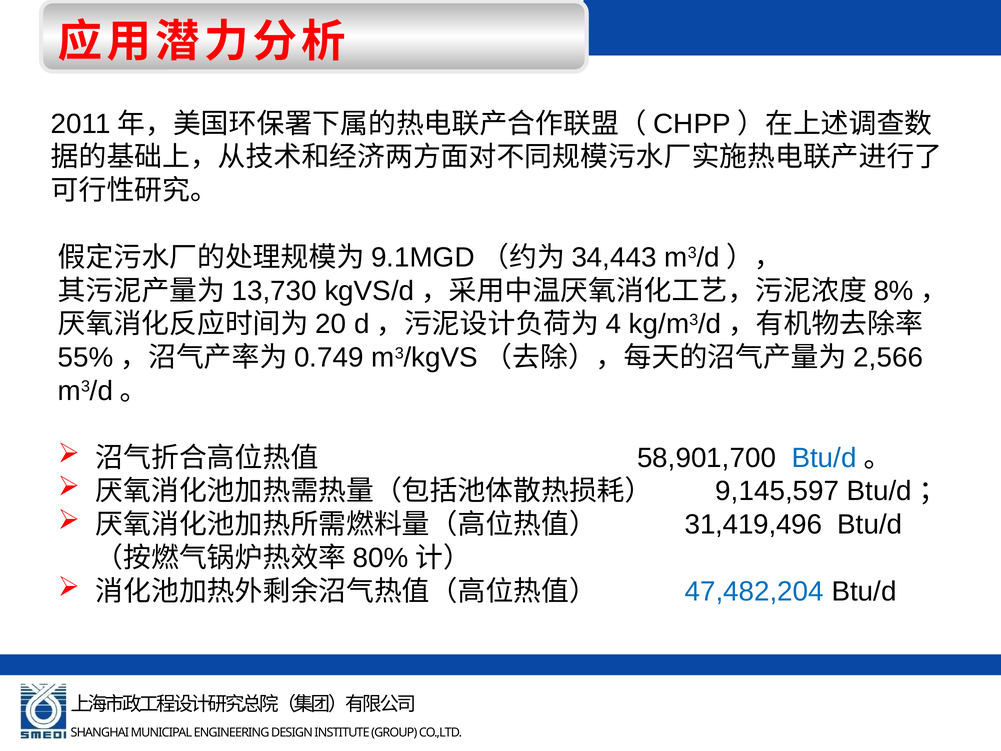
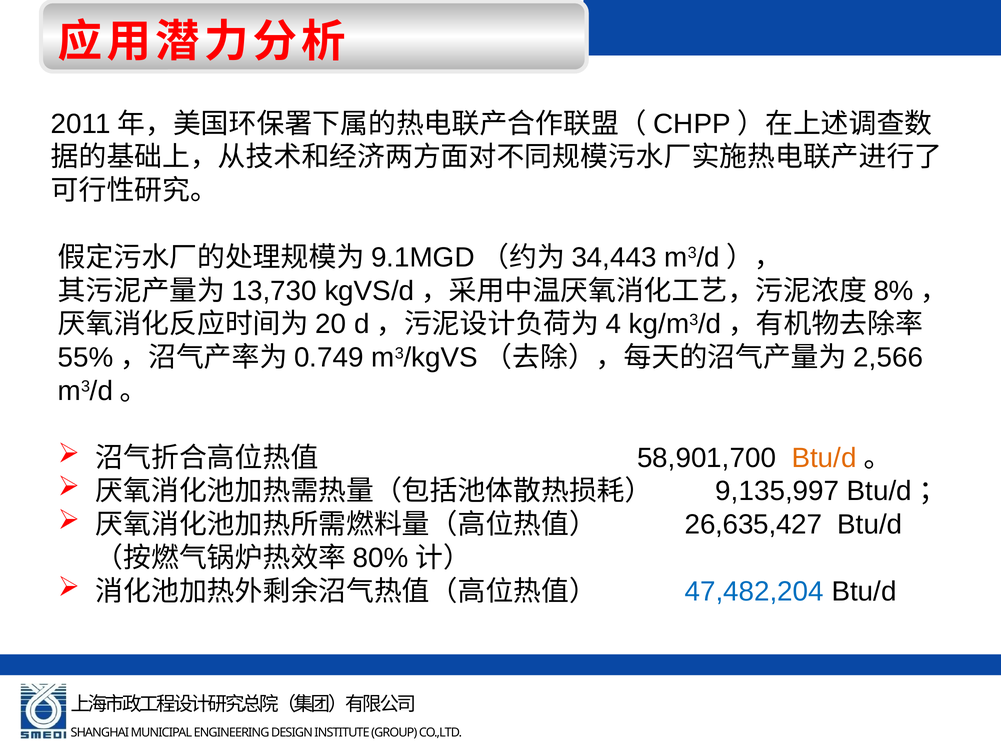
Btu/d colour: blue -> orange (824, 458)
9,145,597: 9,145,597 -> 9,135,997 (777, 491)
31,419,496: 31,419,496 -> 26,635,427 (753, 524)
